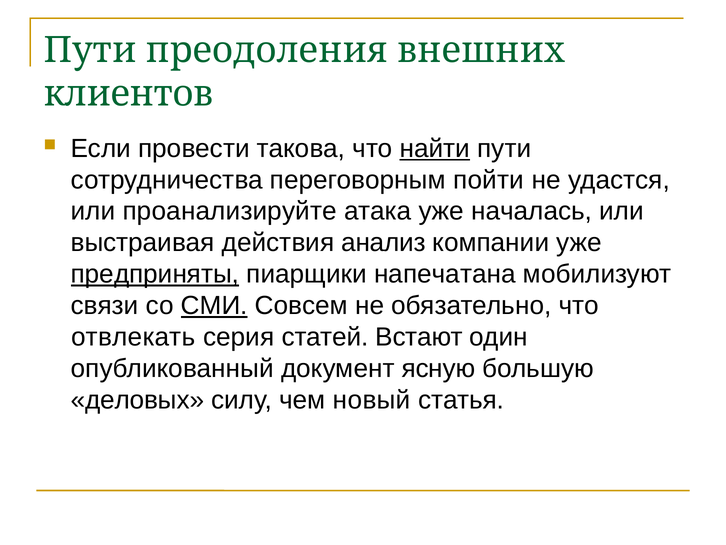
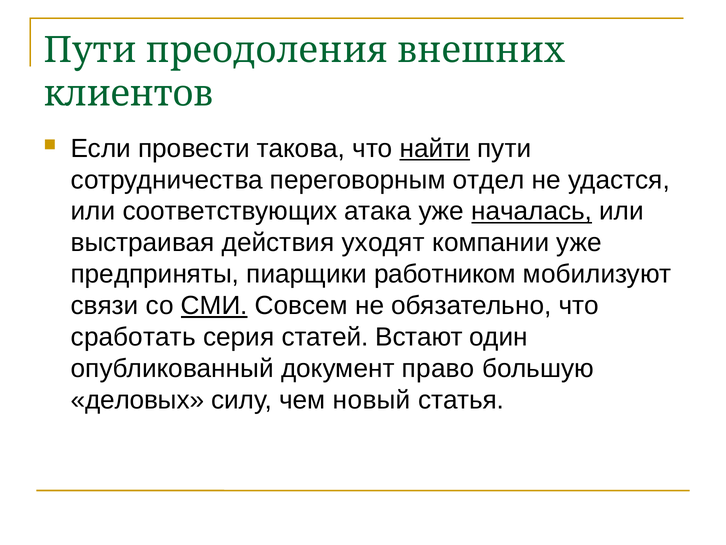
пойти: пойти -> отдел (489, 180)
проанализируйте: проанализируйте -> соответствующих (230, 211)
началась underline: none -> present (532, 211)
анализ: анализ -> уходят (383, 243)
предприняты underline: present -> none (155, 274)
напечатана: напечатана -> работником (445, 274)
отвлекать: отвлекать -> сработать (133, 337)
ясную: ясную -> право (438, 368)
